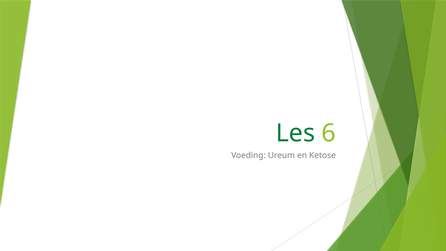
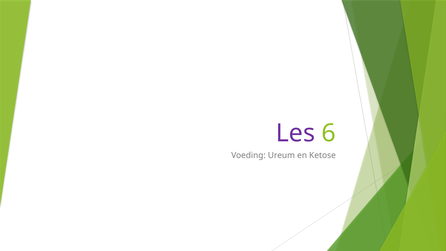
Les colour: green -> purple (295, 133)
